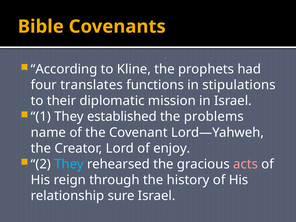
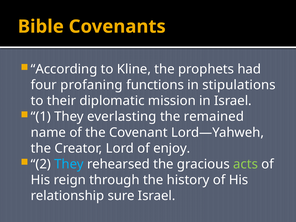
translates: translates -> profaning (91, 85)
established: established -> everlasting (122, 117)
problems: problems -> remained (214, 117)
acts colour: pink -> light green (246, 164)
